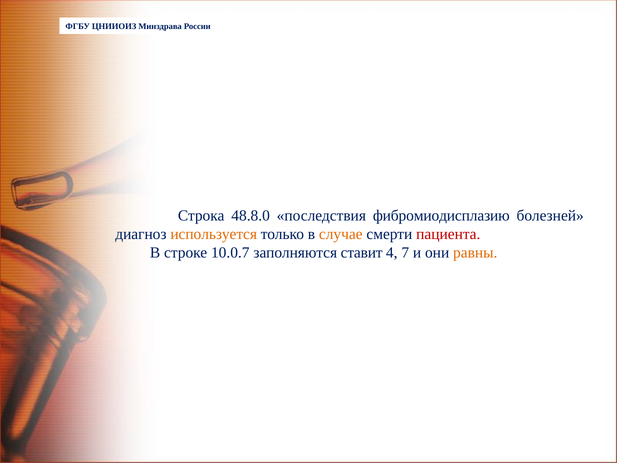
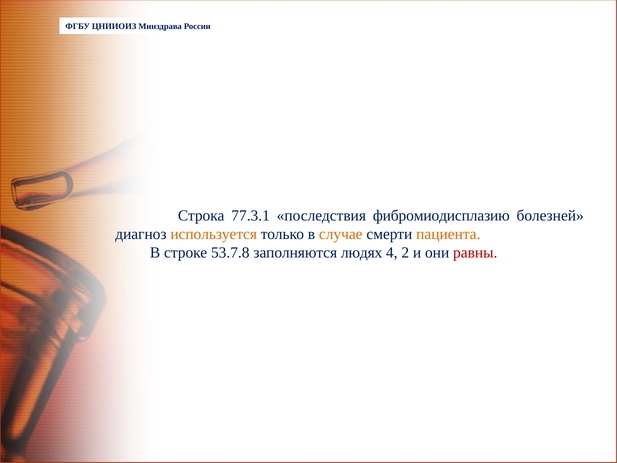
48.8.0: 48.8.0 -> 77.3.1 (251, 216)
пациента colour: red -> orange (448, 234)
10.0.7: 10.0.7 -> 53.7.8 (230, 253)
ставит: ставит -> людях (362, 253)
7: 7 -> 2 (405, 253)
равны colour: orange -> red (475, 253)
